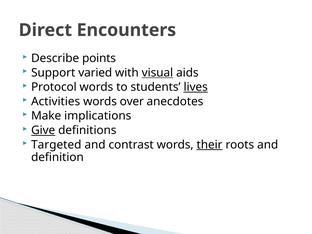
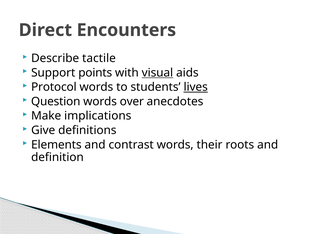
points: points -> tactile (99, 58)
varied: varied -> points (95, 73)
Activities: Activities -> Question (56, 101)
Give underline: present -> none (43, 130)
Targeted: Targeted -> Elements (56, 145)
their underline: present -> none (210, 145)
